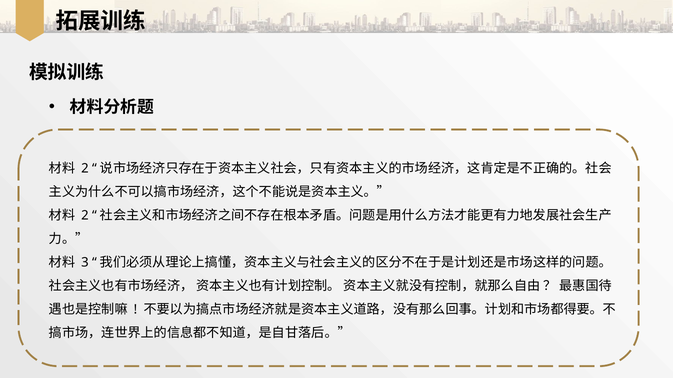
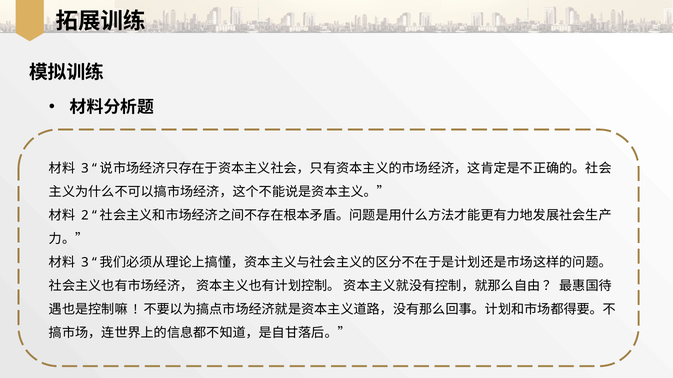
2: 2 -> 3 (85, 169)
